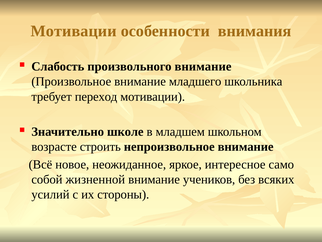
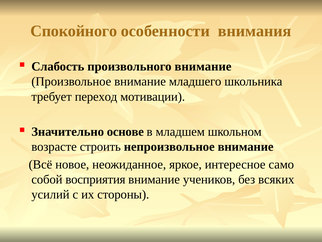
Мотивации: Мотивации -> Спокойного (74, 31)
школе: школе -> основе (125, 132)
жизненной: жизненной -> восприятия (95, 179)
